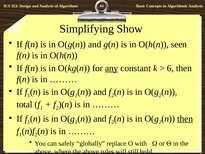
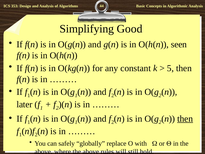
Show: Show -> Good (130, 29)
any underline: present -> none (112, 68)
6: 6 -> 5 (170, 68)
total: total -> later (24, 104)
